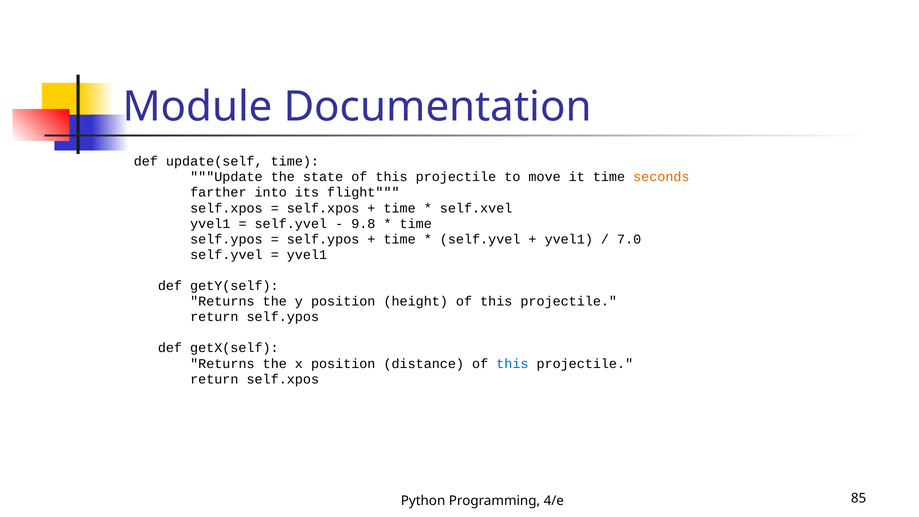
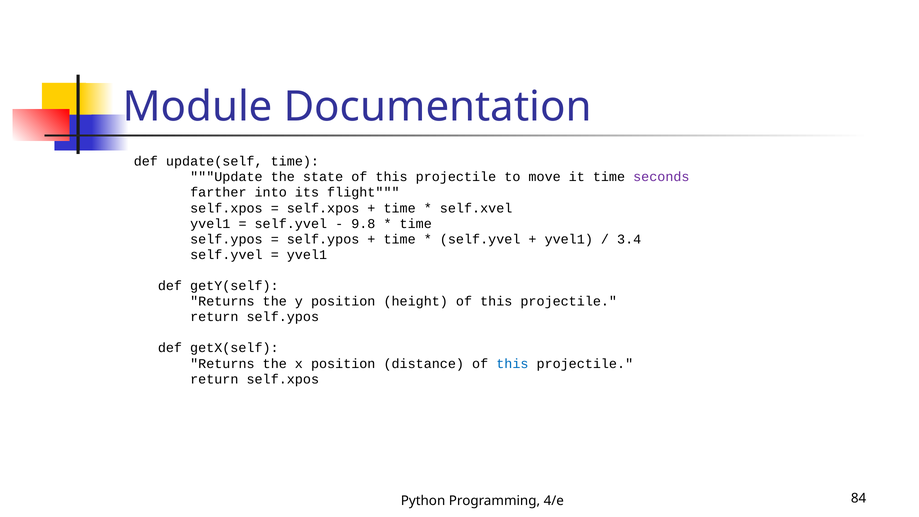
seconds colour: orange -> purple (661, 177)
7.0: 7.0 -> 3.4 (629, 239)
85: 85 -> 84 (859, 498)
